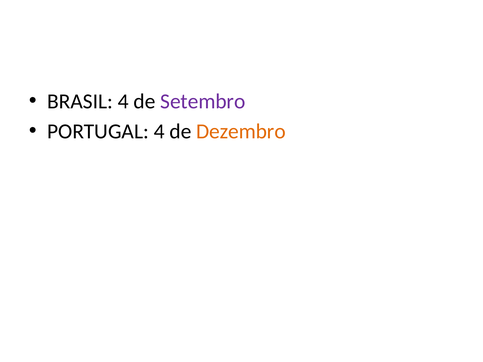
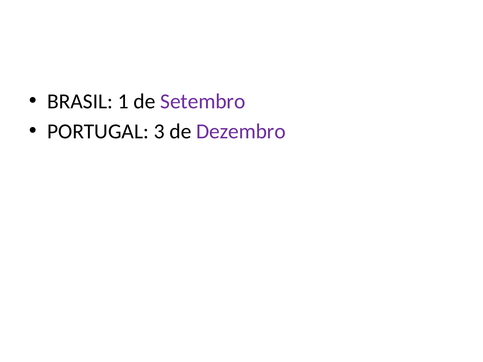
BRASIL 4: 4 -> 1 (123, 101)
PORTUGAL 4: 4 -> 3 (159, 131)
Dezembro colour: orange -> purple (241, 131)
